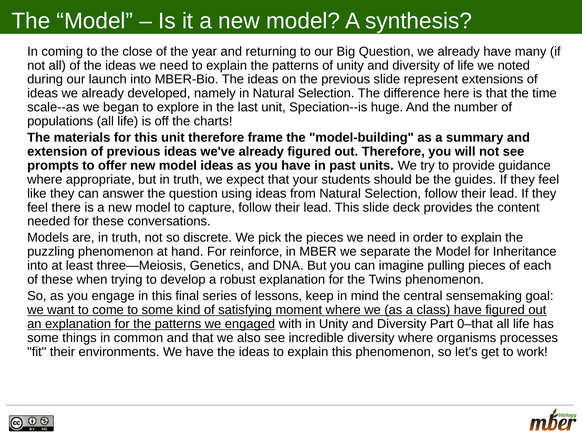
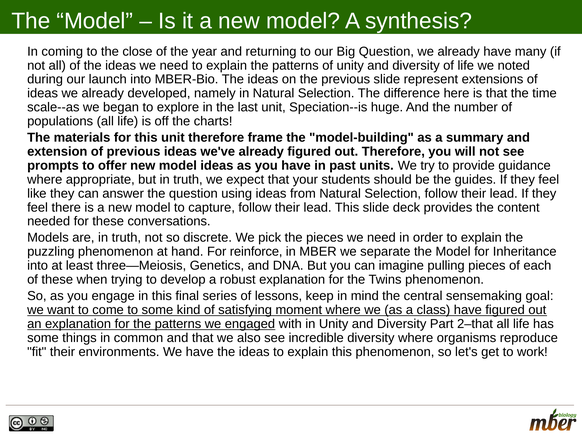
0–that: 0–that -> 2–that (475, 323)
processes: processes -> reproduce (529, 337)
